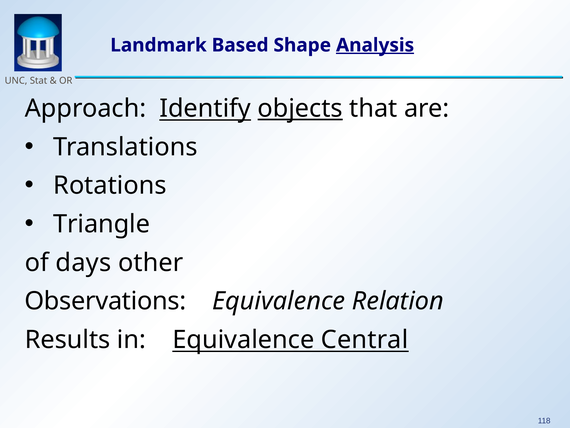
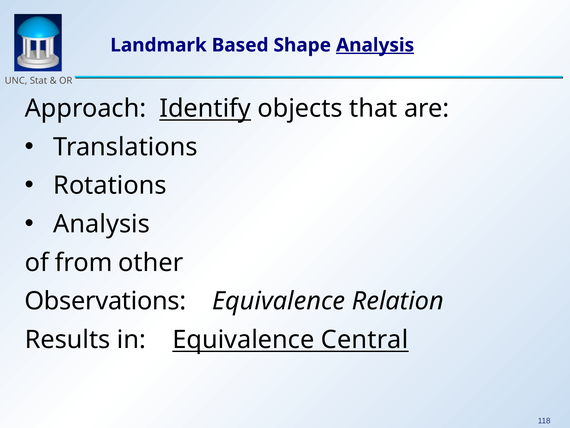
objects underline: present -> none (300, 108)
Triangle: Triangle -> Analysis (102, 224)
days: days -> from (84, 262)
